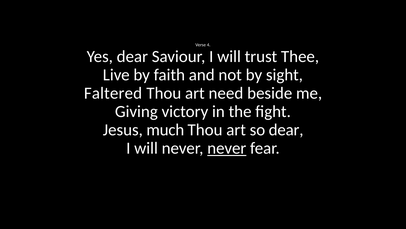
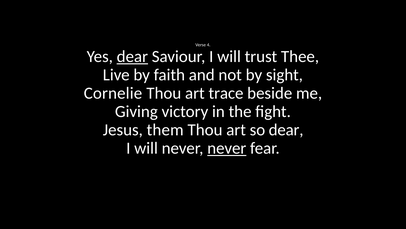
dear underline: none -> present (132, 56)
Faltered: Faltered -> Cornelie (113, 93)
need: need -> trace (226, 93)
much: much -> them (165, 129)
